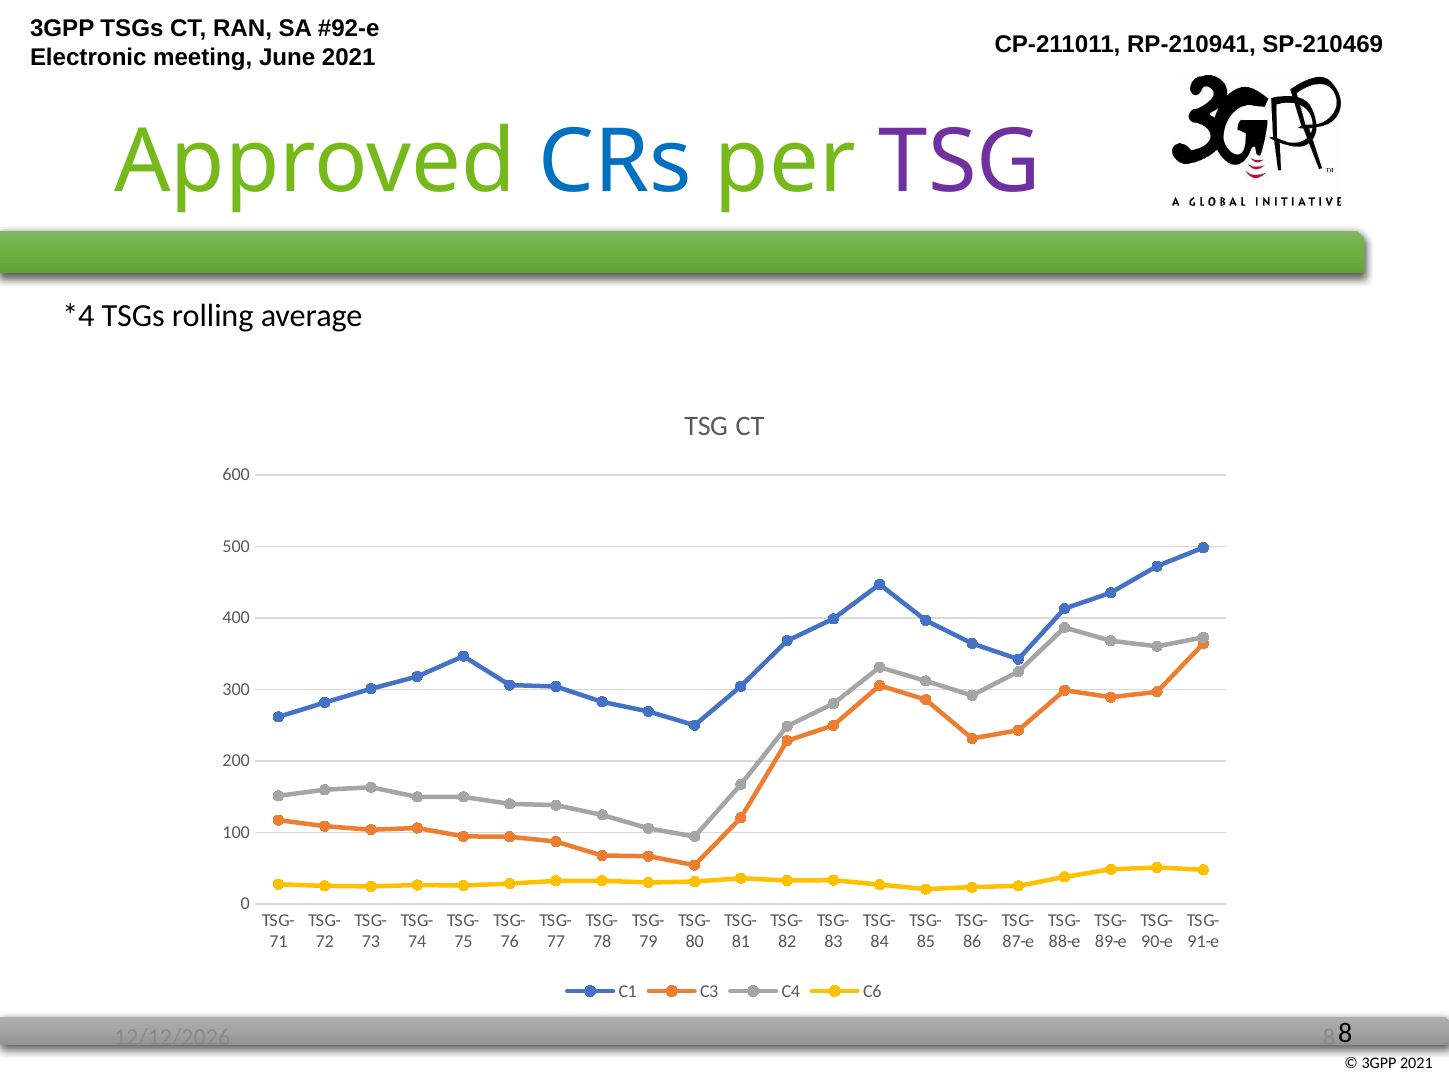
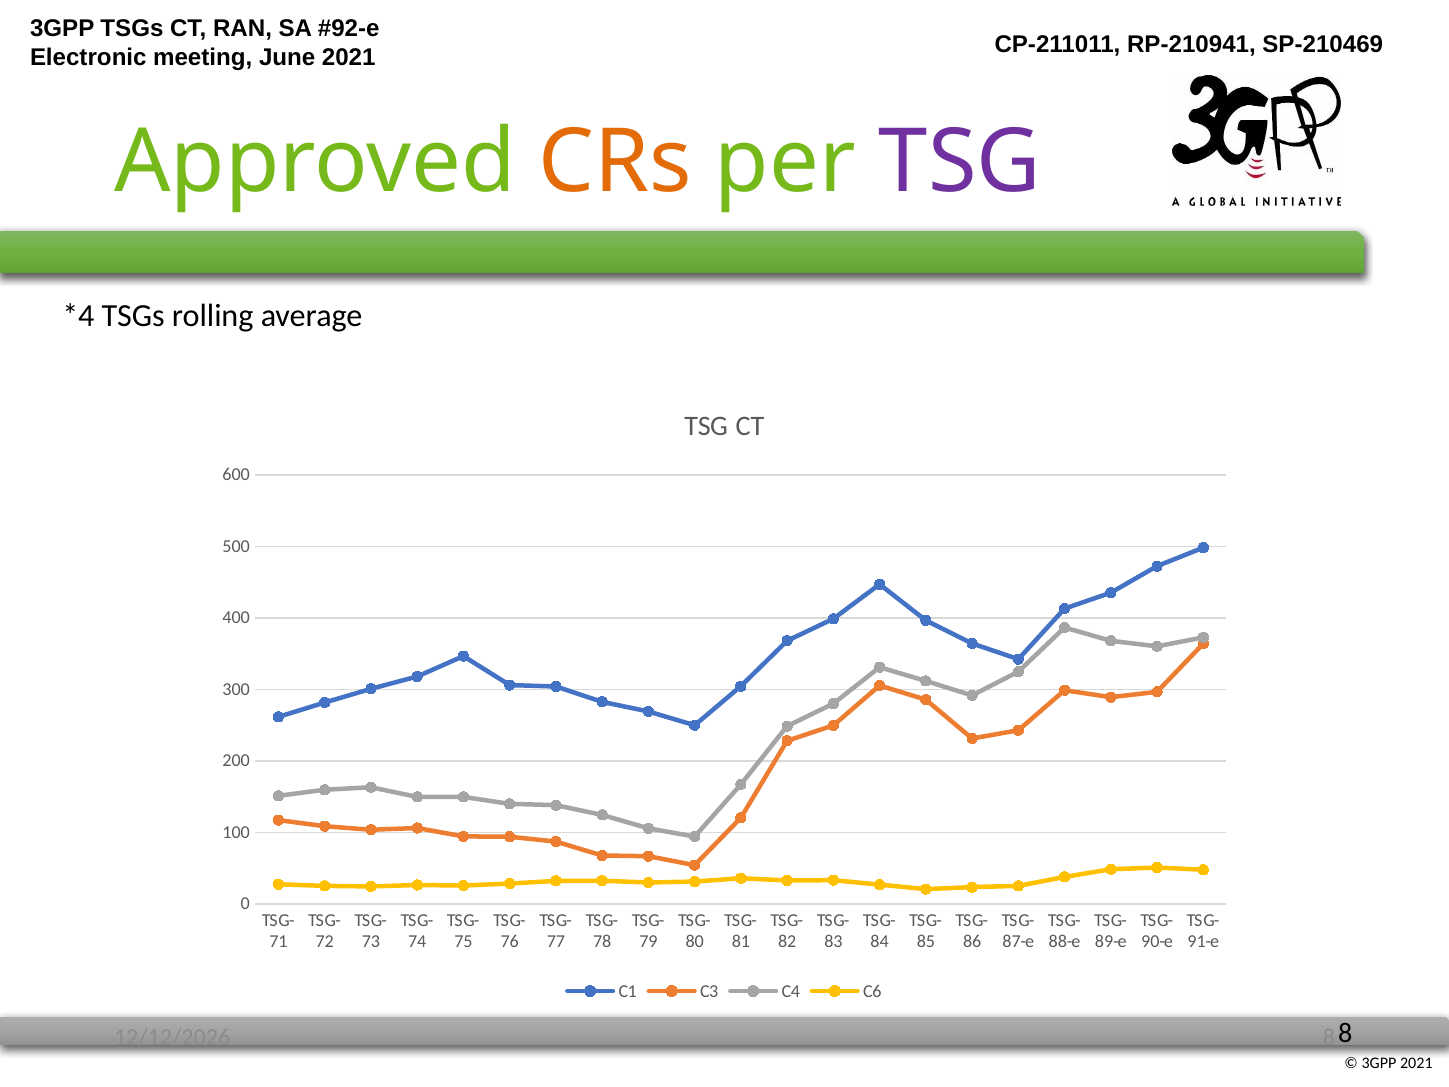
CRs colour: blue -> orange (615, 162)
